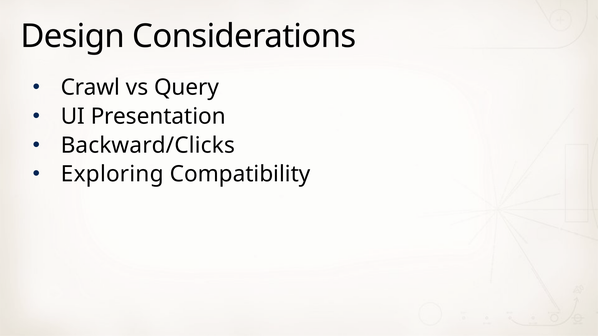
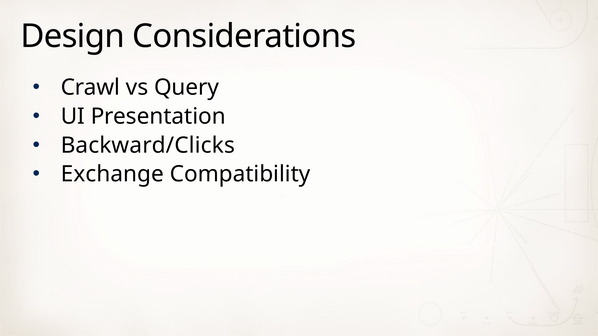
Exploring: Exploring -> Exchange (112, 174)
